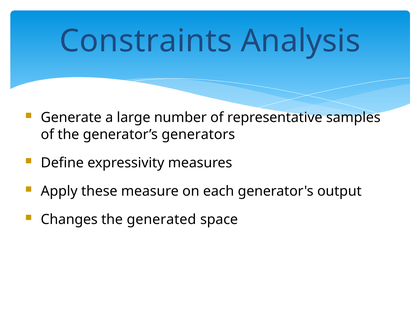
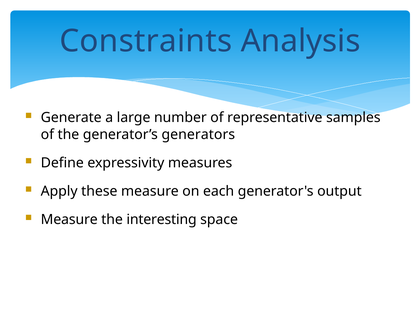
Changes: Changes -> Measure (69, 220)
generated: generated -> interesting (162, 220)
